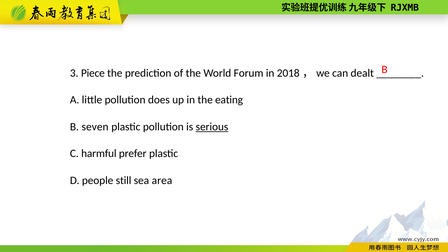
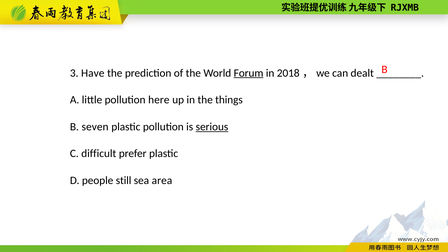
Piece: Piece -> Have (93, 73)
Forum underline: none -> present (249, 73)
does: does -> here (159, 100)
eating: eating -> things (229, 100)
harmful: harmful -> difficult (99, 154)
